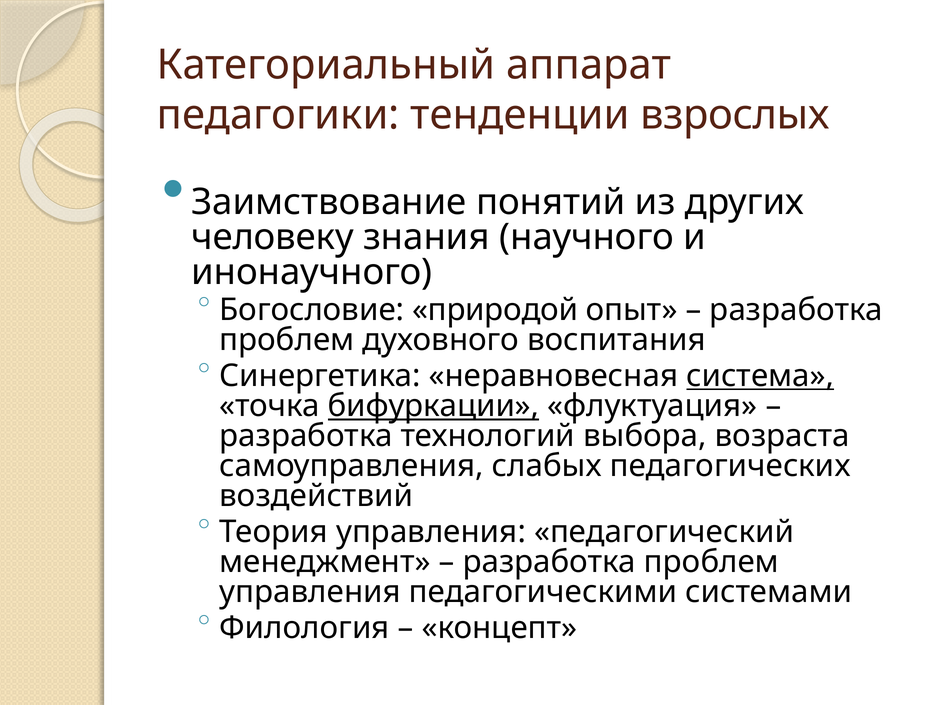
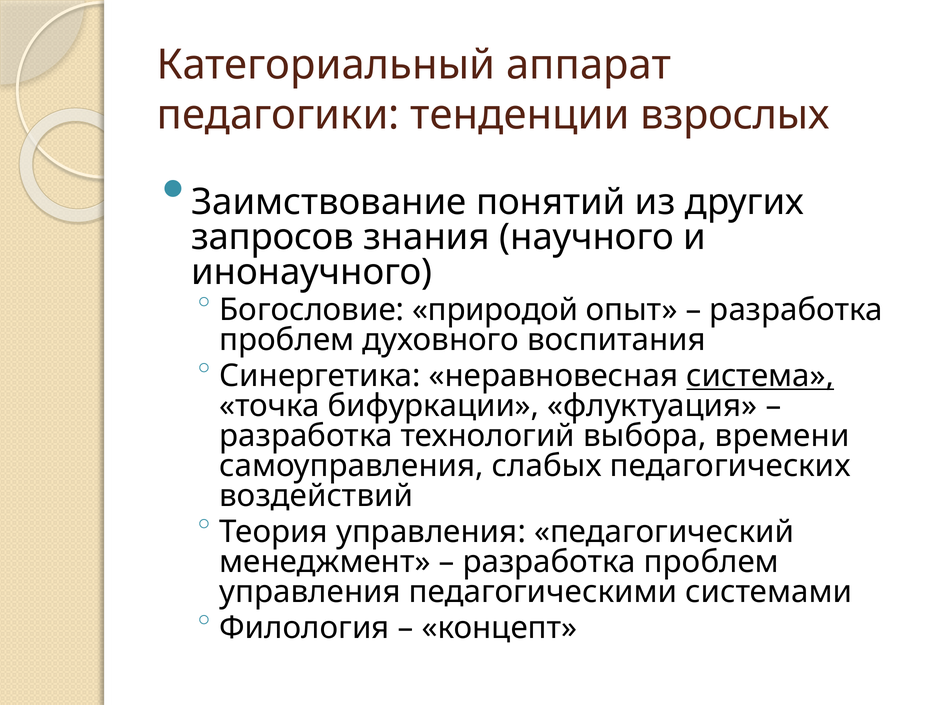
человеку: человеку -> запросов (273, 237)
бифуркации underline: present -> none (433, 406)
возраста: возраста -> времени (782, 436)
